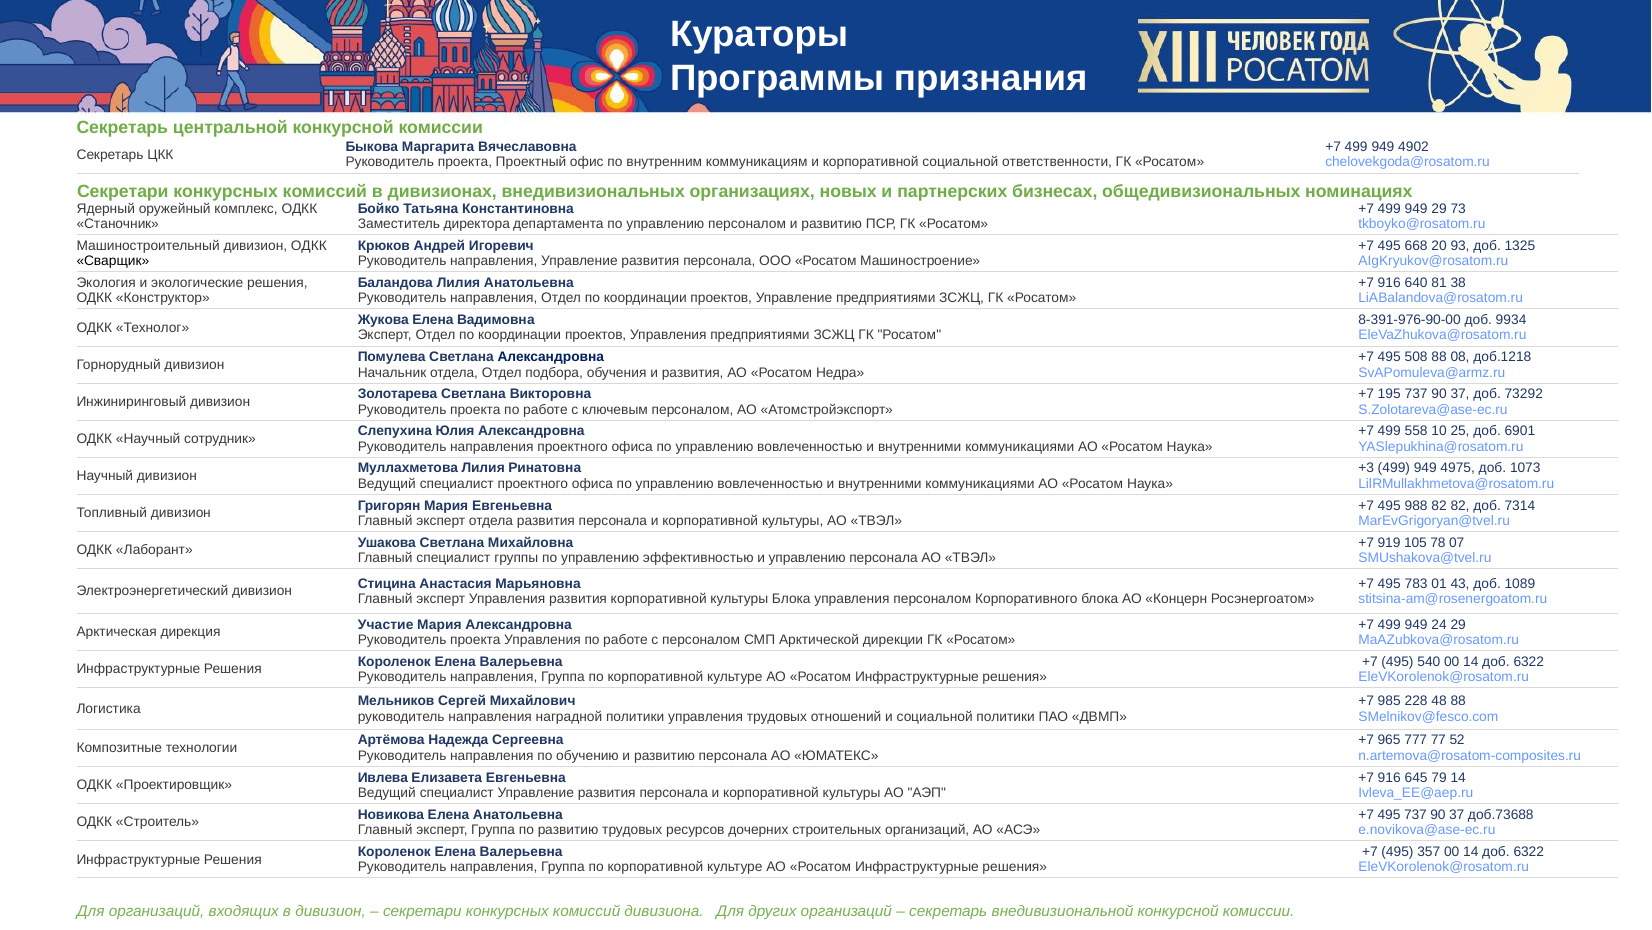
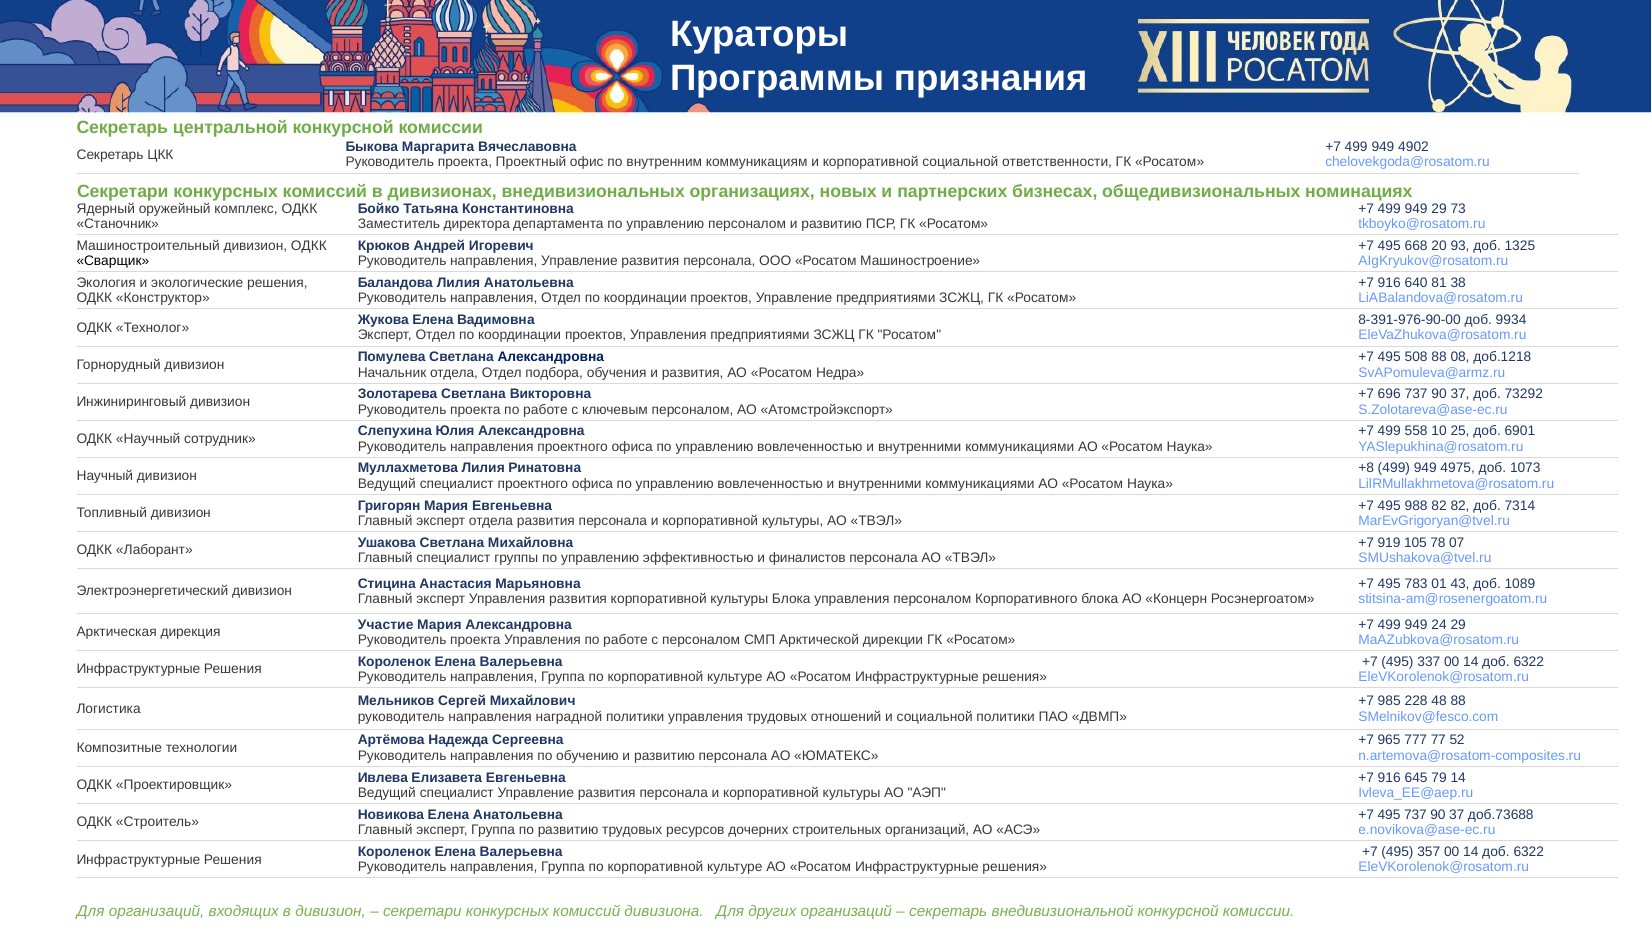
195: 195 -> 696 (1389, 394)
+3: +3 -> +8 (1366, 468)
и управлению: управлению -> финалистов (807, 558)
540: 540 -> 337 (1429, 661)
